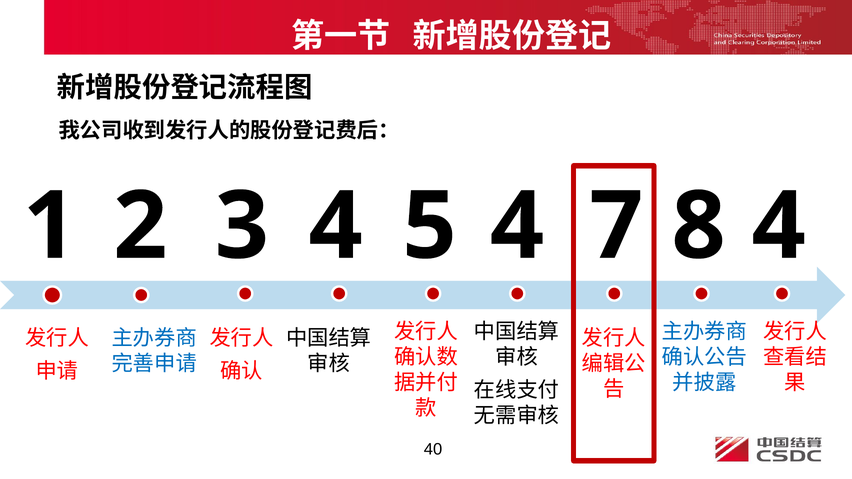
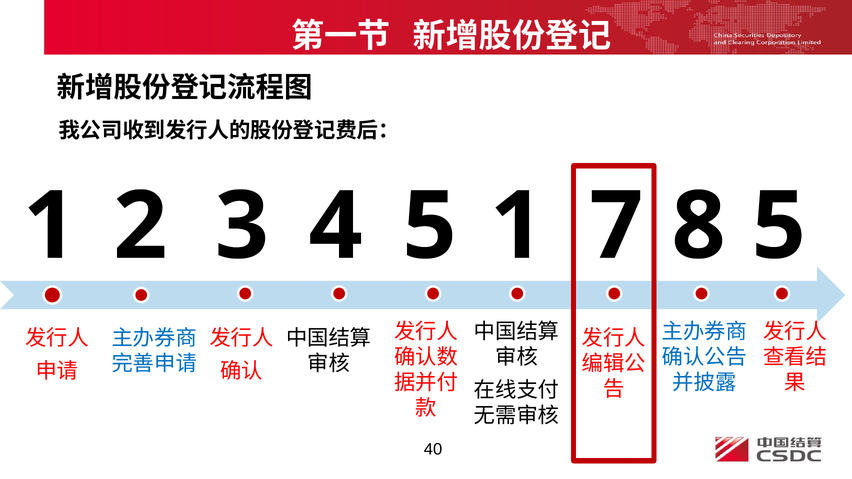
5 4: 4 -> 1 (517, 227)
8 4: 4 -> 5 (779, 227)
